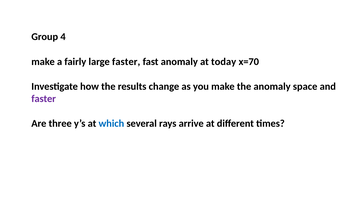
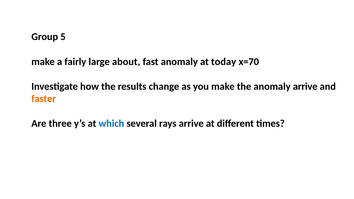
4: 4 -> 5 (63, 37)
large faster: faster -> about (126, 62)
anomaly space: space -> arrive (305, 86)
faster colour: purple -> orange (44, 99)
